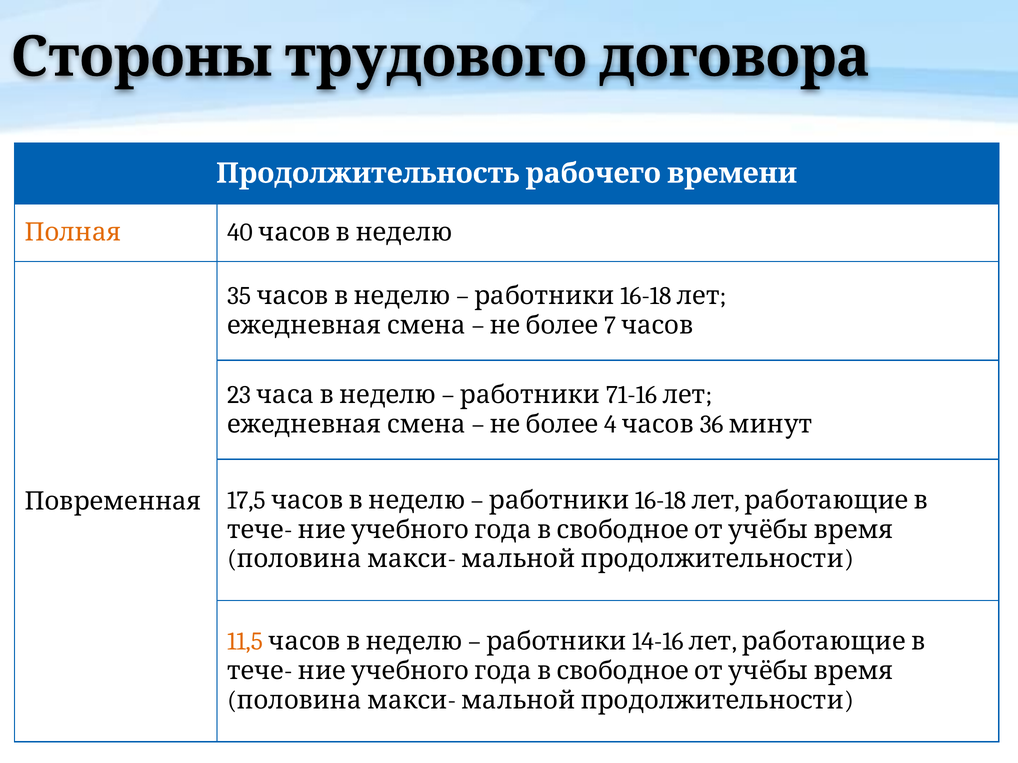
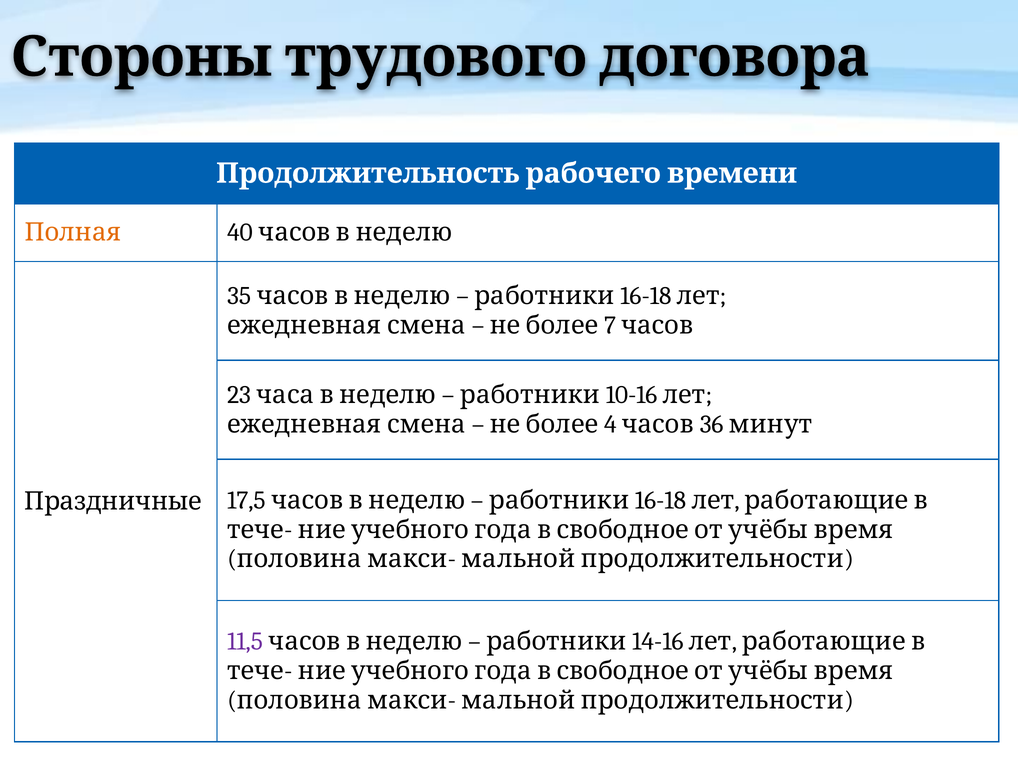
71-16: 71-16 -> 10-16 (632, 395)
Повременная: Повременная -> Праздничные (113, 502)
11,5 colour: orange -> purple (245, 642)
